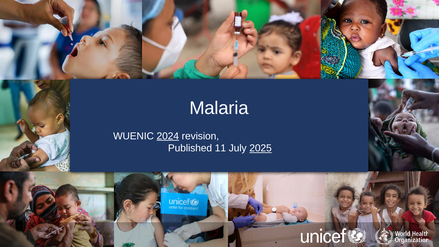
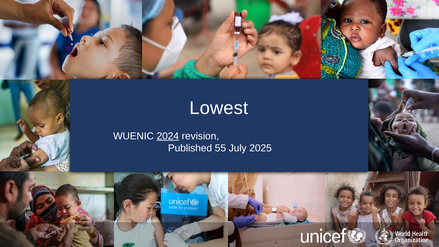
Malaria: Malaria -> Lowest (219, 108)
11: 11 -> 55 (220, 148)
2025 underline: present -> none (261, 148)
